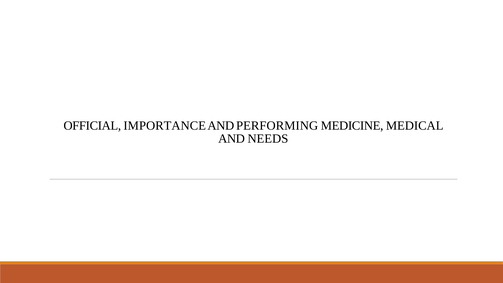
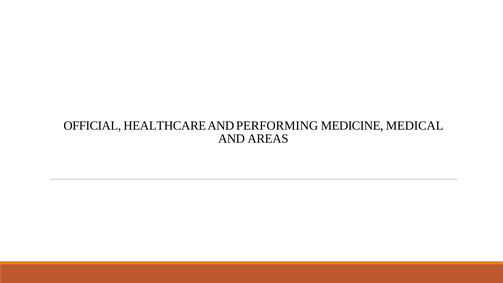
IMPORTANCE: IMPORTANCE -> HEALTHCARE (165, 126)
NEEDS: NEEDS -> AREAS (268, 139)
